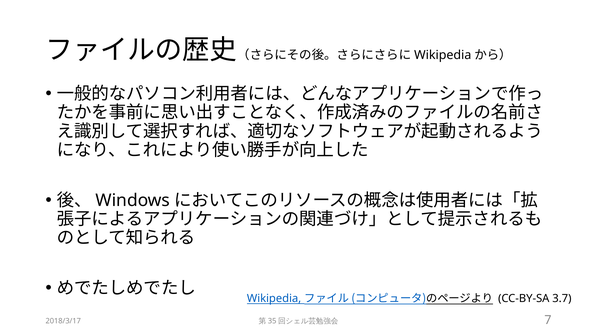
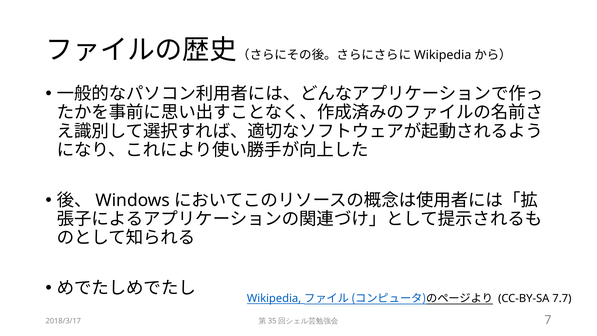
3.7: 3.7 -> 7.7 (562, 298)
